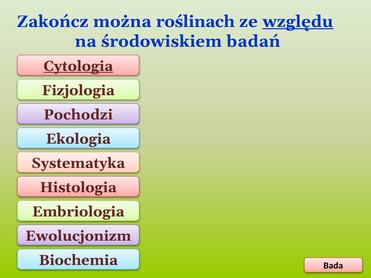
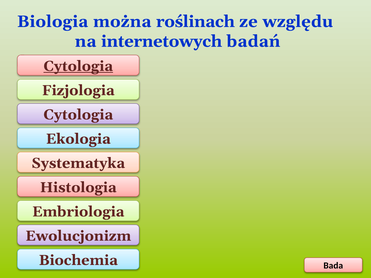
Zakończ: Zakończ -> Biologia (52, 22)
względu underline: present -> none (298, 22)
środowiskiem: środowiskiem -> internetowych (162, 41)
Pochodzi: Pochodzi -> Cytologia (78, 115)
